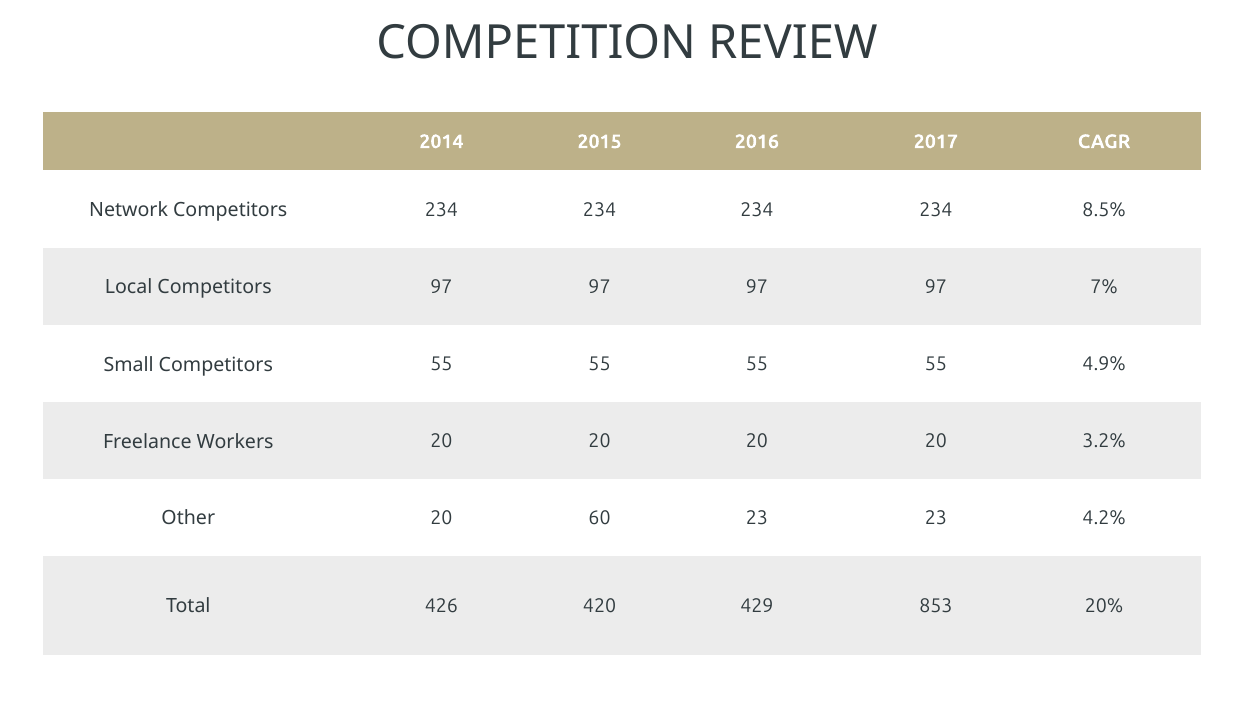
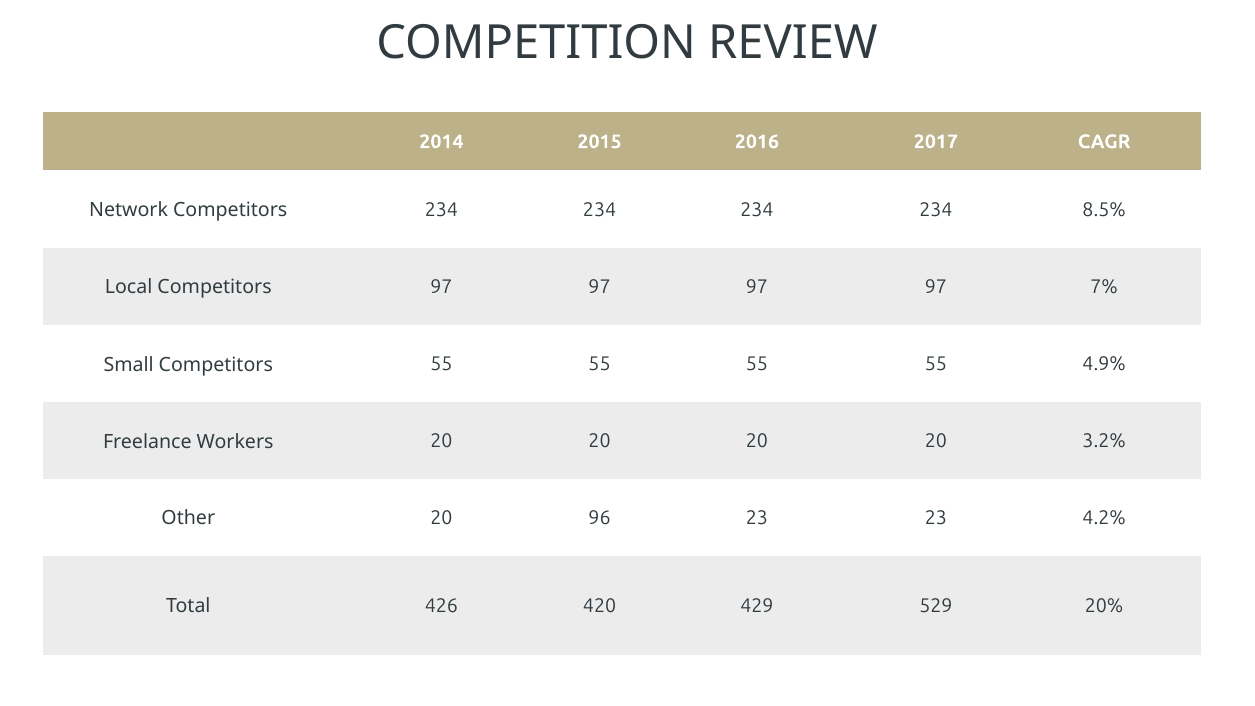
60: 60 -> 96 (600, 518)
853: 853 -> 529 (936, 606)
